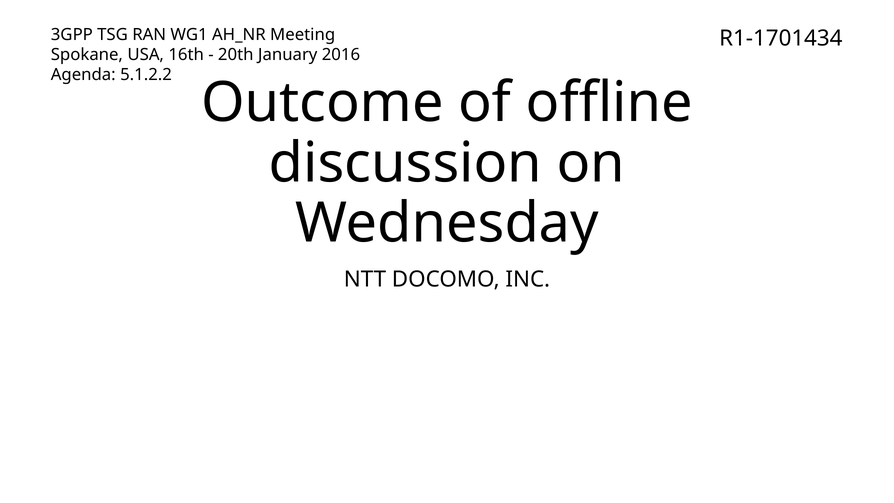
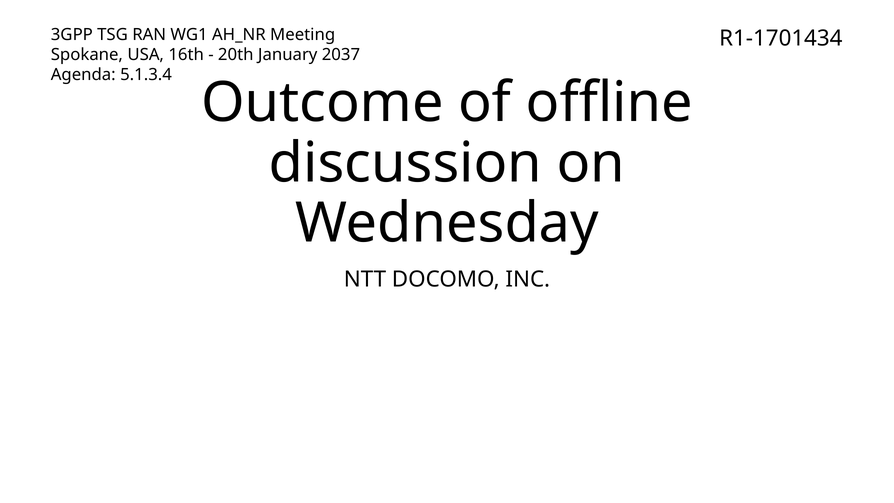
2016: 2016 -> 2037 (341, 55)
5.1.2.2: 5.1.2.2 -> 5.1.3.4 (146, 75)
